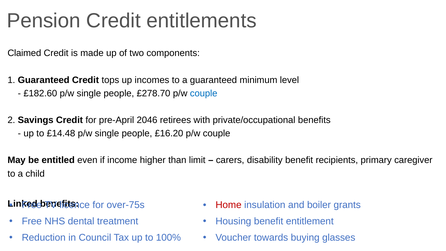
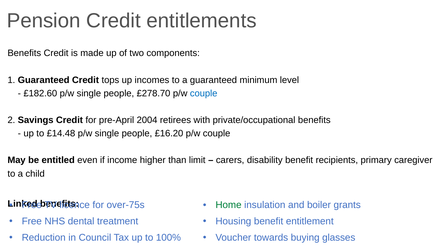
Claimed: Claimed -> Benefits (24, 53)
2046: 2046 -> 2004 (147, 120)
Home colour: red -> green (229, 205)
